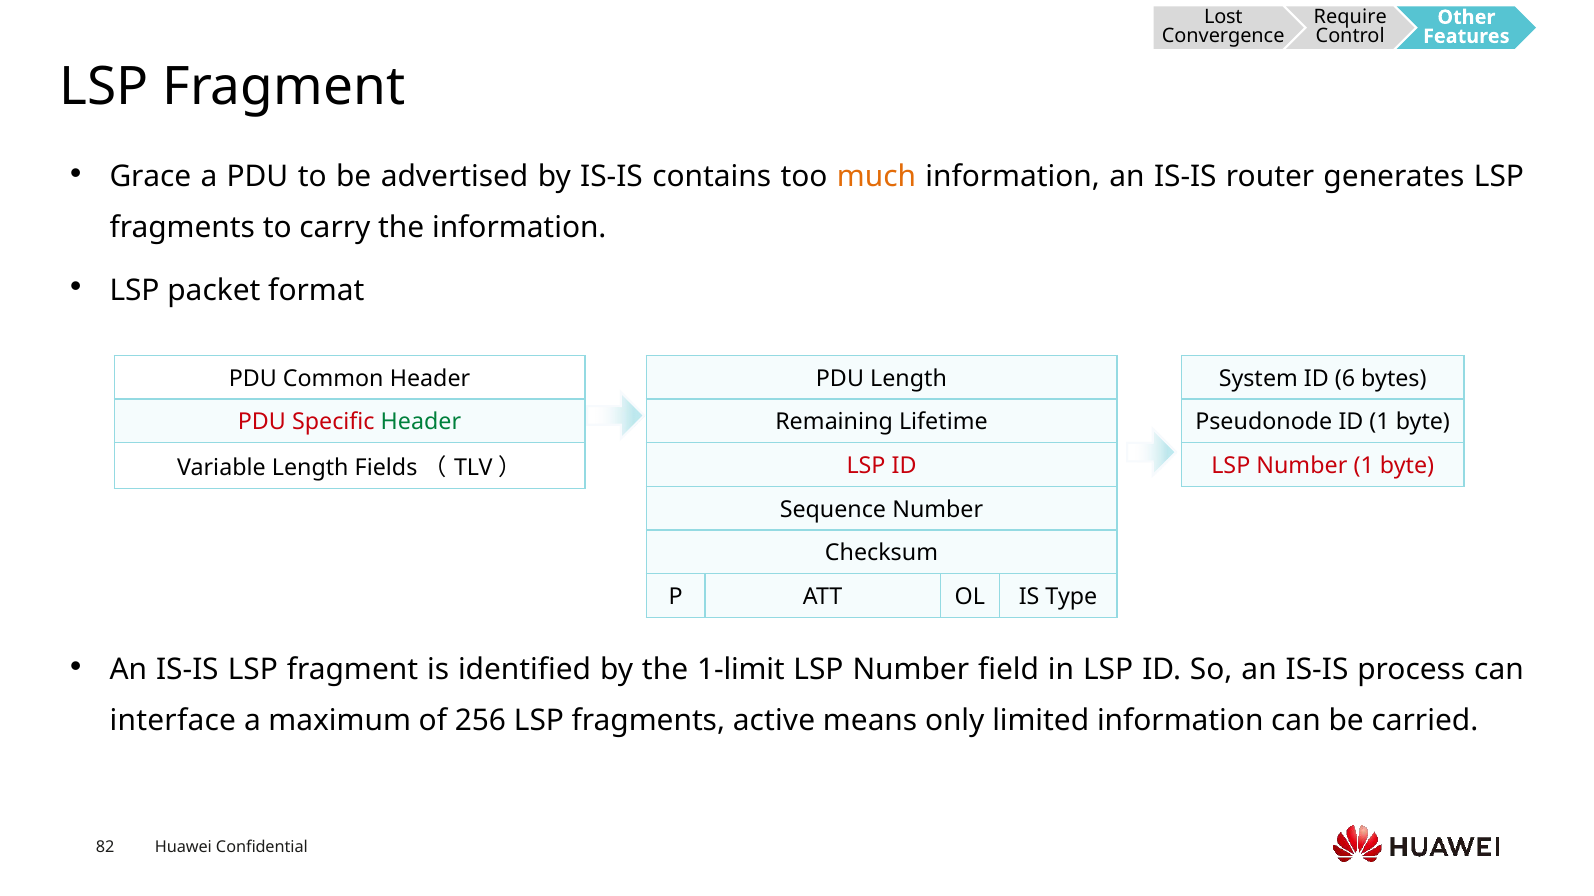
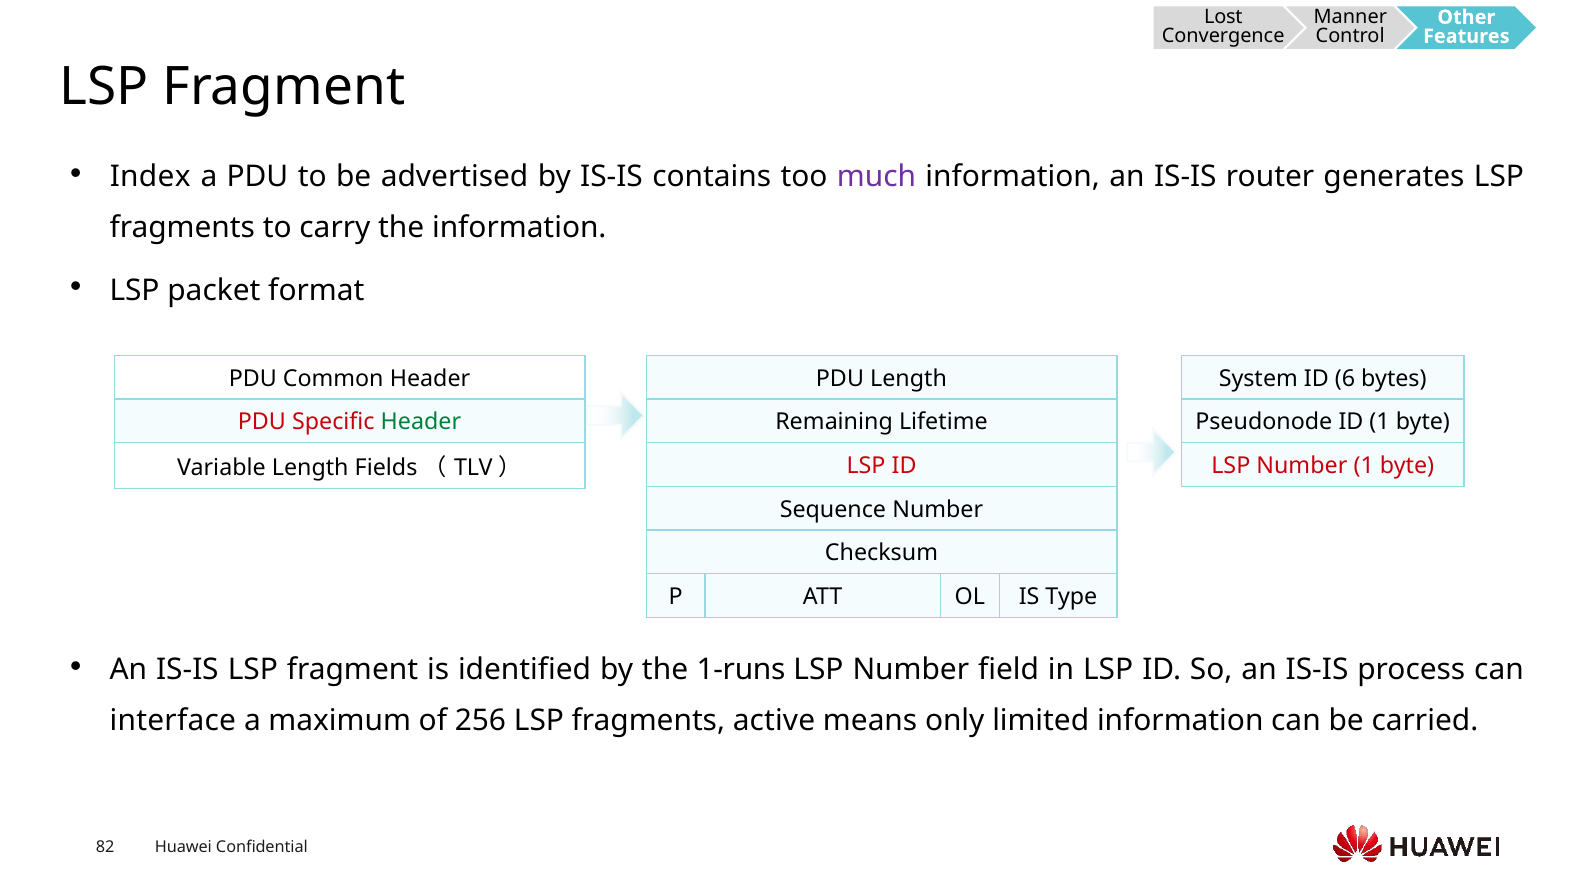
Require: Require -> Manner (1350, 17)
Grace: Grace -> Index (150, 177)
much colour: orange -> purple (877, 177)
1-limit: 1-limit -> 1-runs (741, 670)
